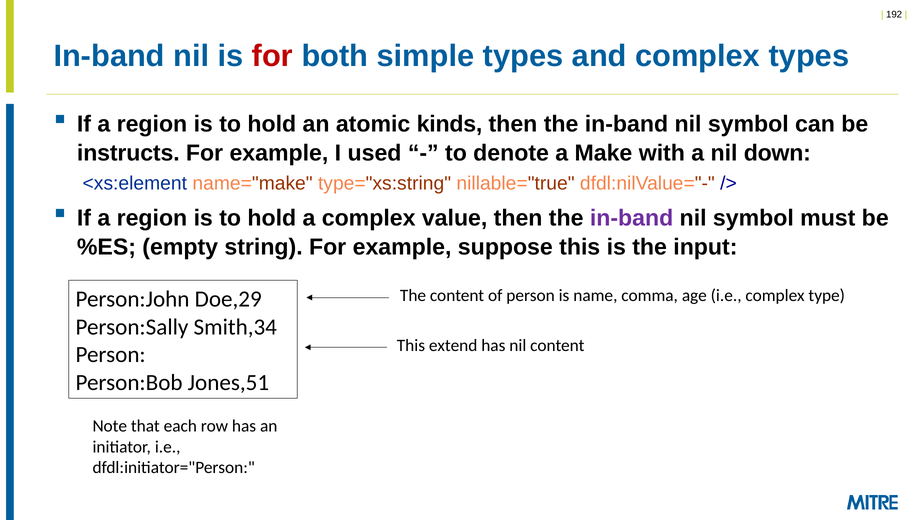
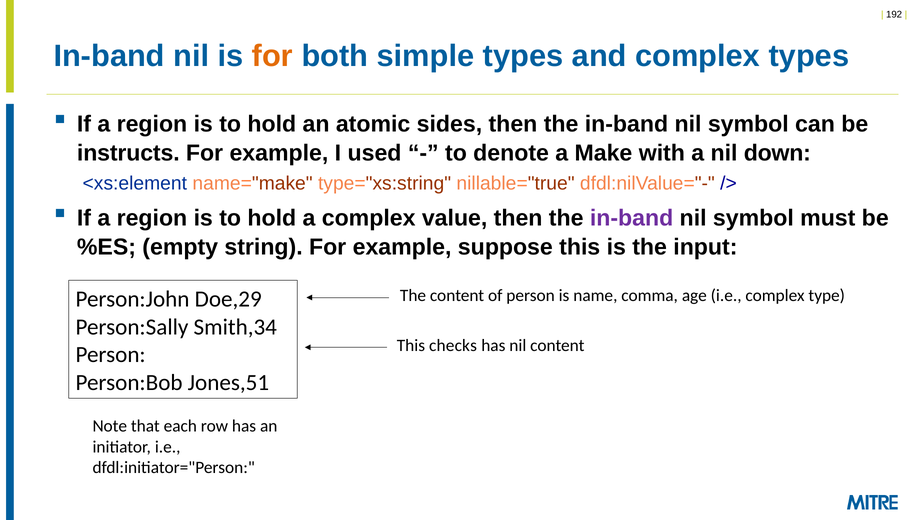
for colour: red -> orange (272, 56)
kinds: kinds -> sides (449, 124)
extend: extend -> checks (453, 345)
